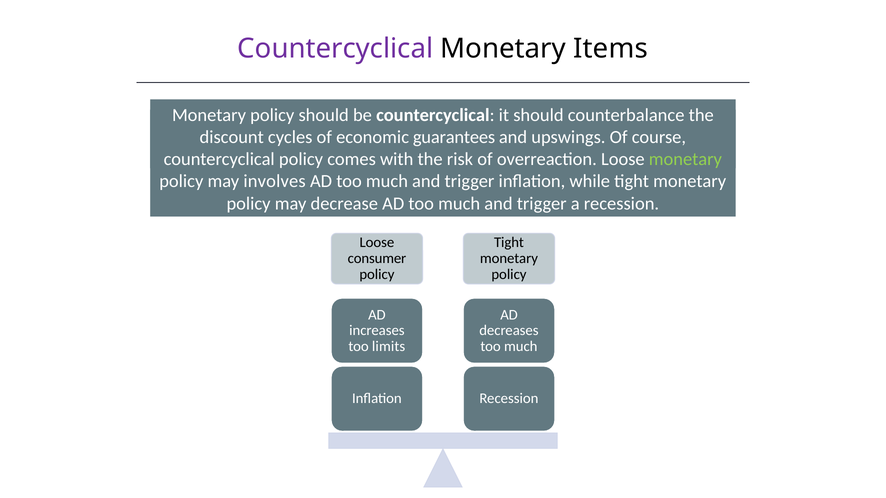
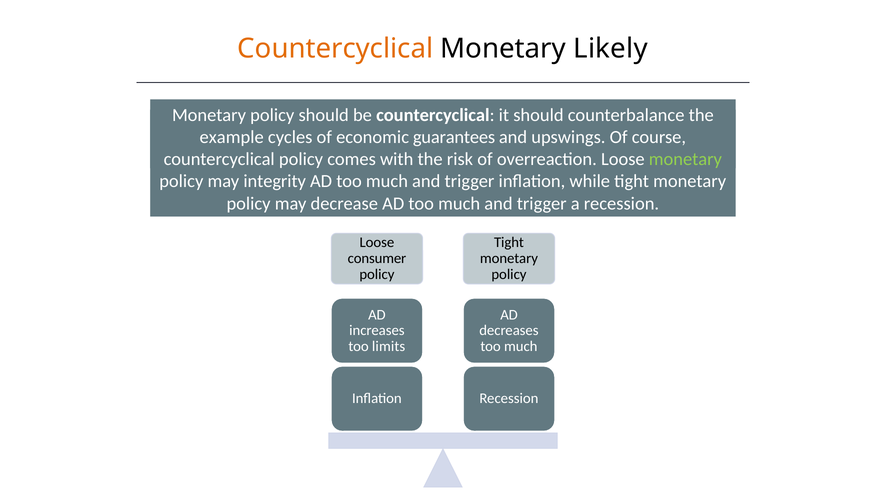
Countercyclical colour: purple -> orange (335, 49)
Items: Items -> Likely (611, 49)
discount: discount -> example (232, 137)
involves: involves -> integrity (275, 182)
